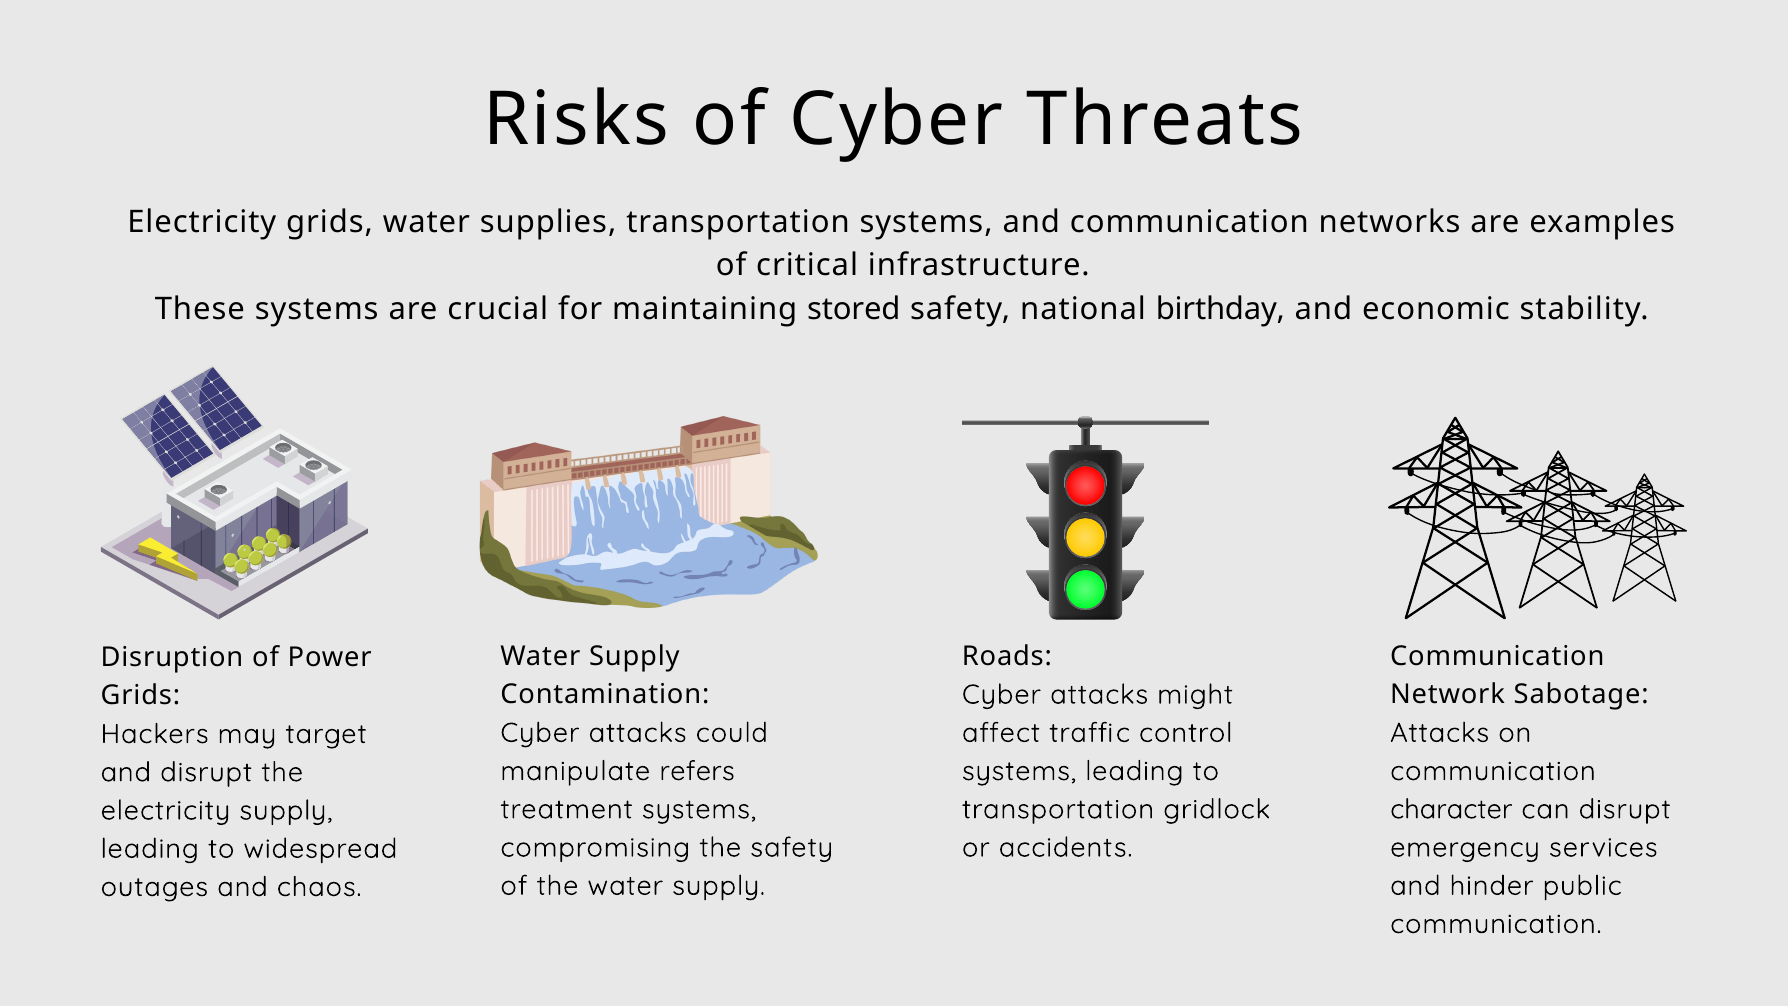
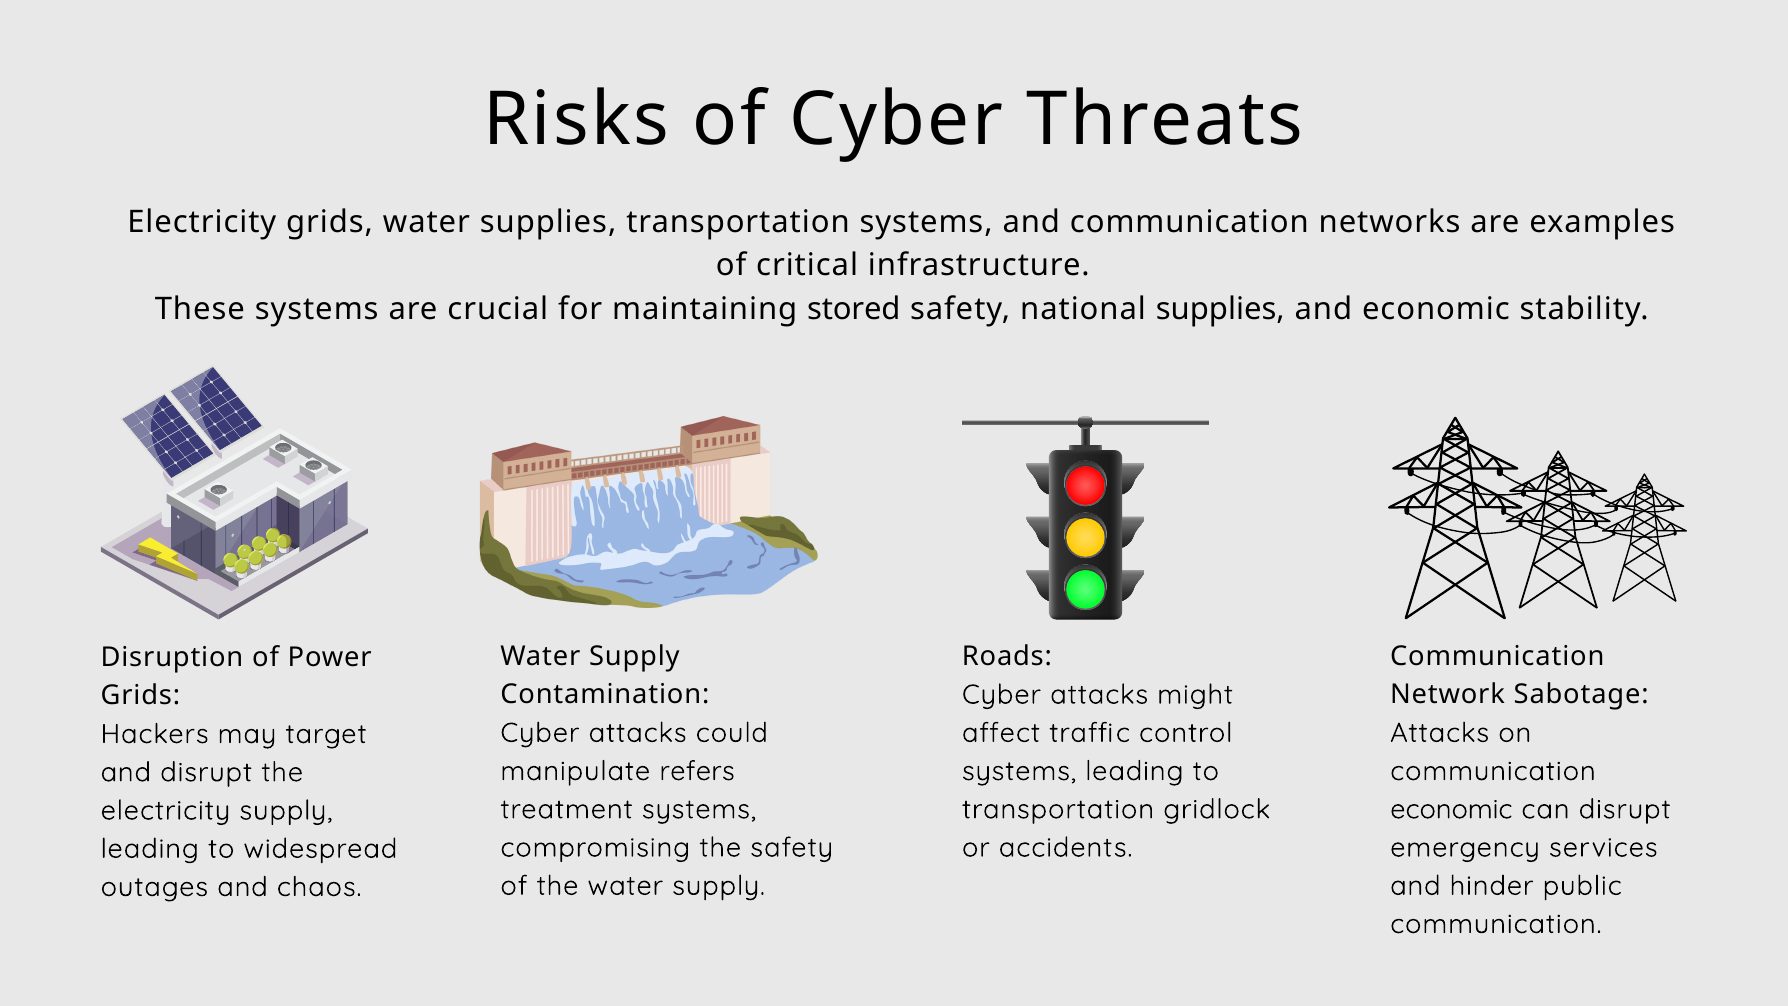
national birthday: birthday -> supplies (1220, 309)
character: character -> economic (1451, 809)
